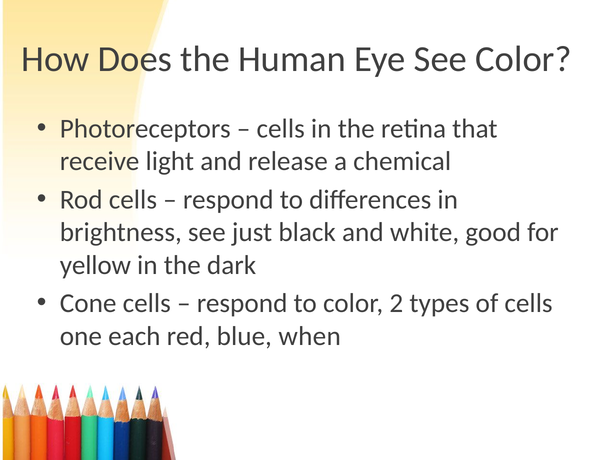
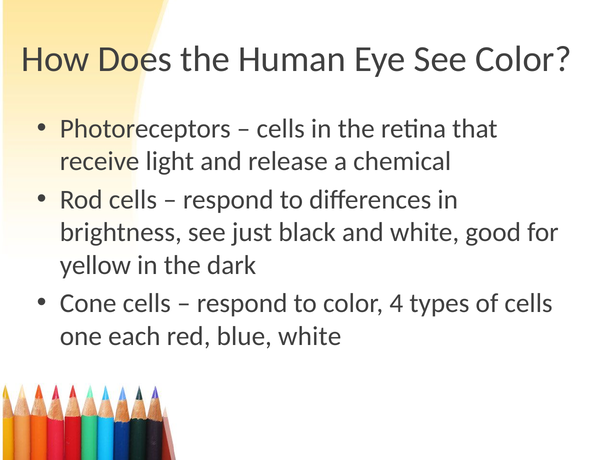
2: 2 -> 4 (396, 303)
blue when: when -> white (310, 336)
